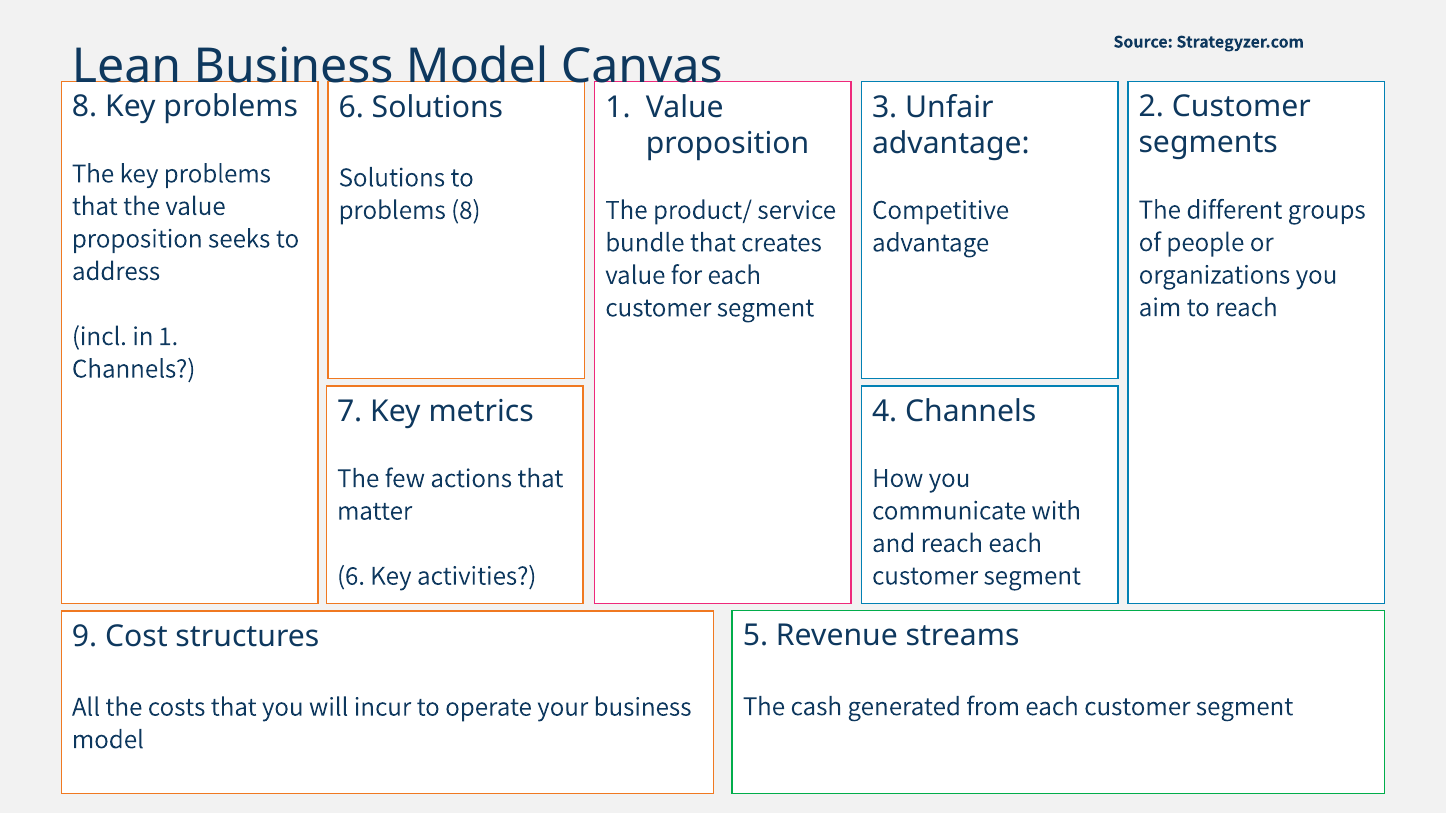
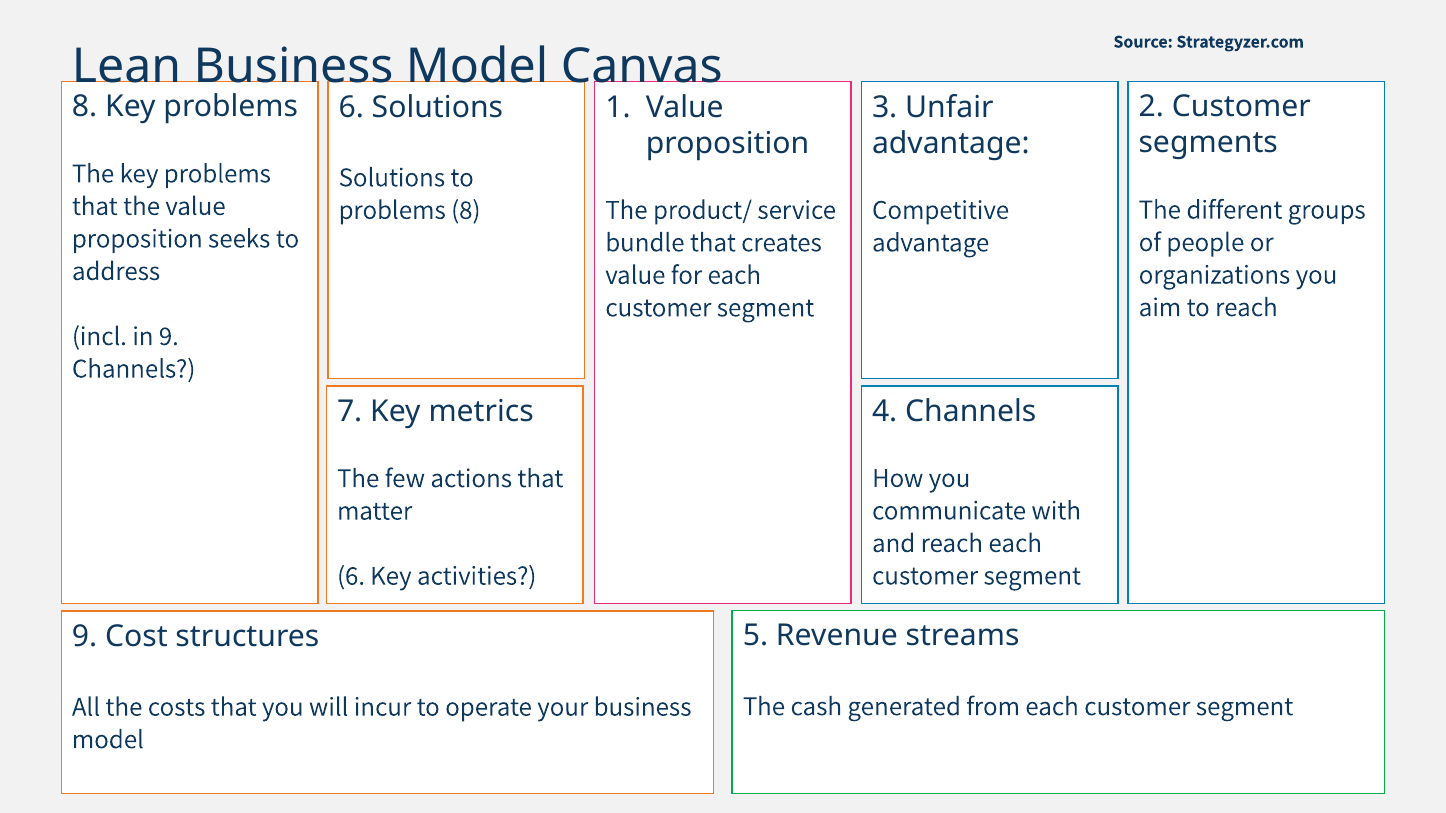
in 1: 1 -> 9 (169, 336)
